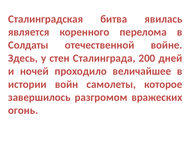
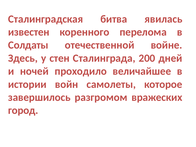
является: является -> известен (29, 32)
огонь: огонь -> город (23, 110)
